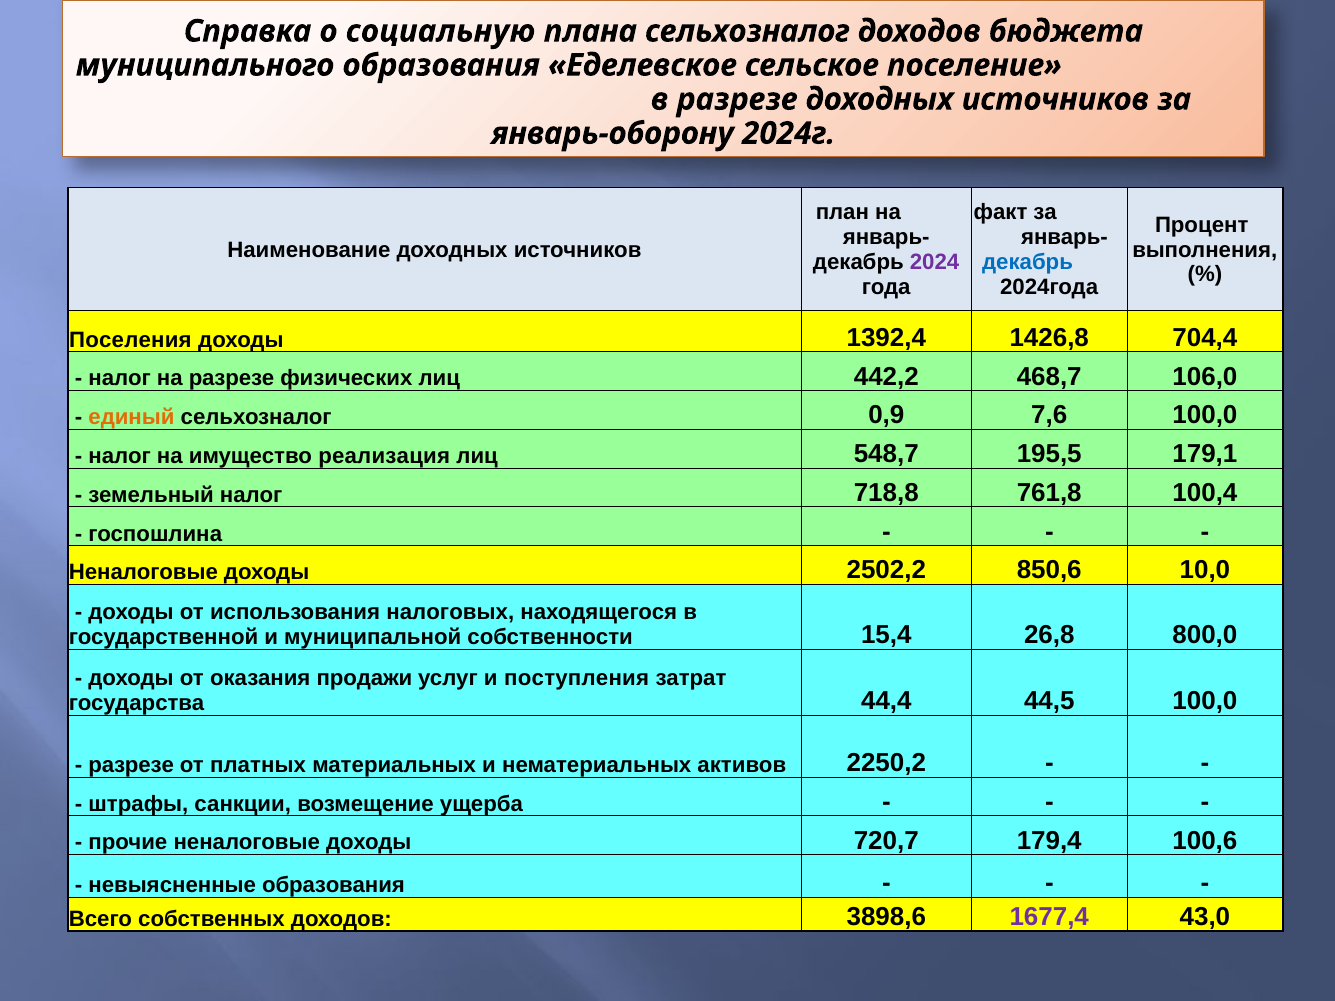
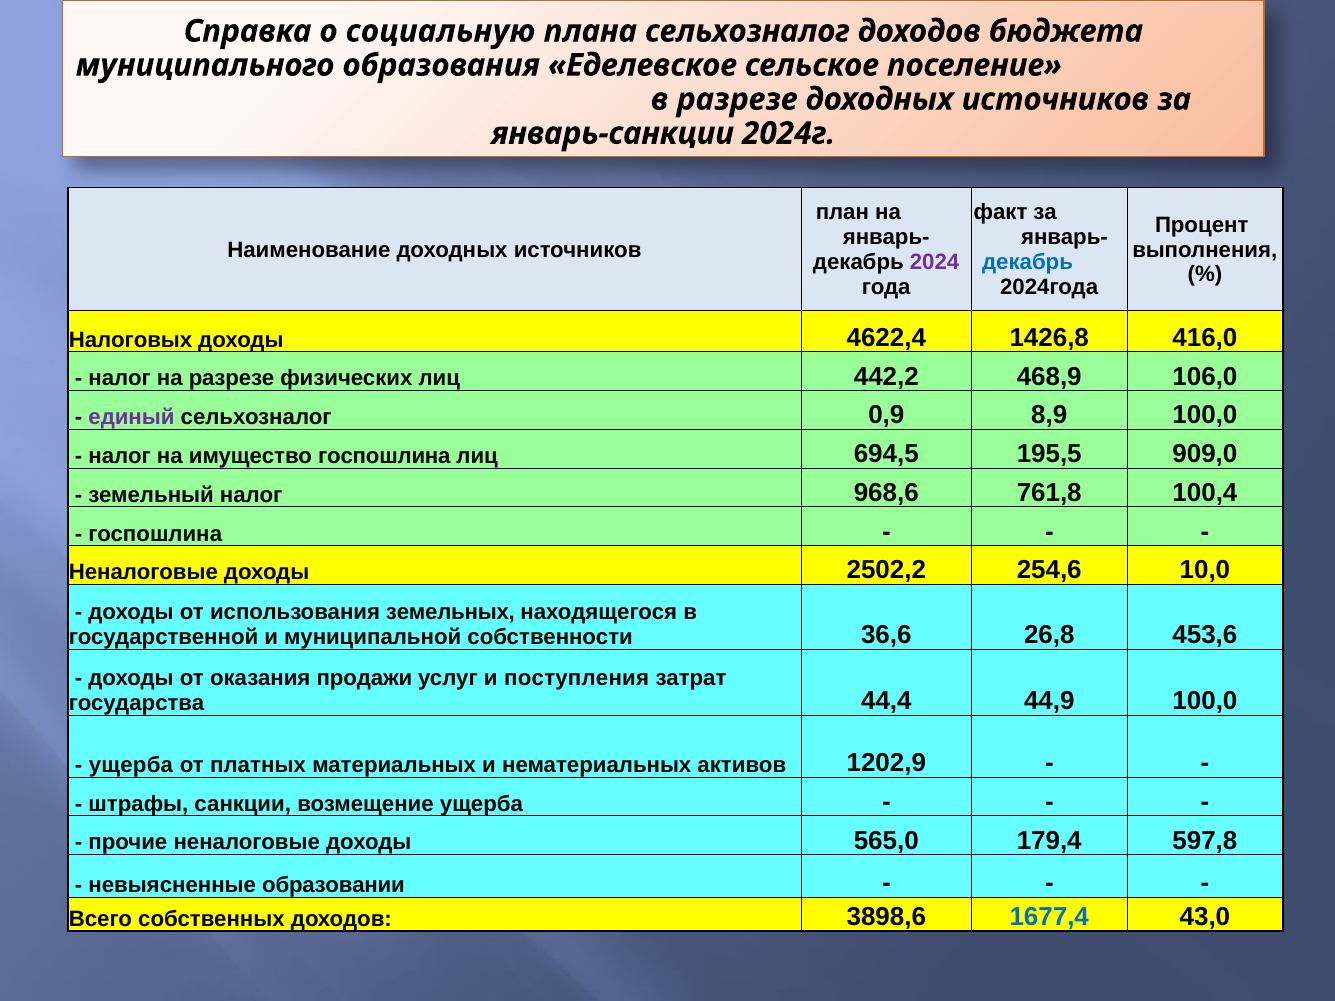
январь-оборону: январь-оборону -> январь-санкции (613, 133)
Поселения: Поселения -> Налоговых (131, 340)
1392,4: 1392,4 -> 4622,4 (886, 338)
704,4: 704,4 -> 416,0 (1205, 338)
468,7: 468,7 -> 468,9 (1049, 377)
единый colour: orange -> purple (131, 417)
7,6: 7,6 -> 8,9 (1049, 415)
имущество реализация: реализация -> госпошлина (384, 456)
548,7: 548,7 -> 694,5 (886, 454)
179,1: 179,1 -> 909,0 (1205, 454)
718,8: 718,8 -> 968,6 (886, 493)
850,6: 850,6 -> 254,6 (1049, 570)
налоговых: налоговых -> земельных (450, 612)
15,4: 15,4 -> 36,6 (886, 635)
800,0: 800,0 -> 453,6 (1205, 635)
44,5: 44,5 -> 44,9 (1049, 701)
разрезе: разрезе -> ущерба (131, 765)
2250,2: 2250,2 -> 1202,9 (886, 763)
720,7: 720,7 -> 565,0 (886, 841)
100,6: 100,6 -> 597,8 (1205, 841)
невыясненные образования: образования -> образовании (333, 886)
1677,4 colour: purple -> blue (1049, 917)
